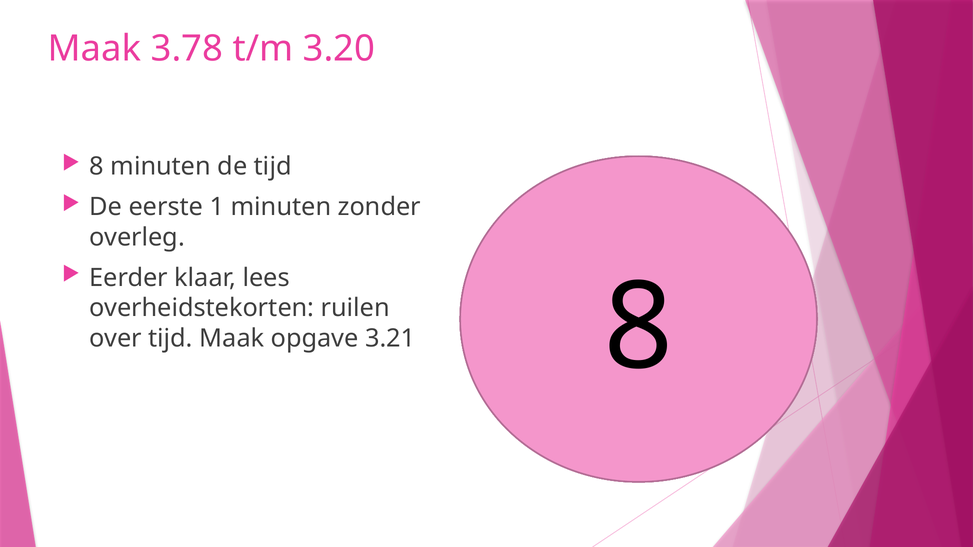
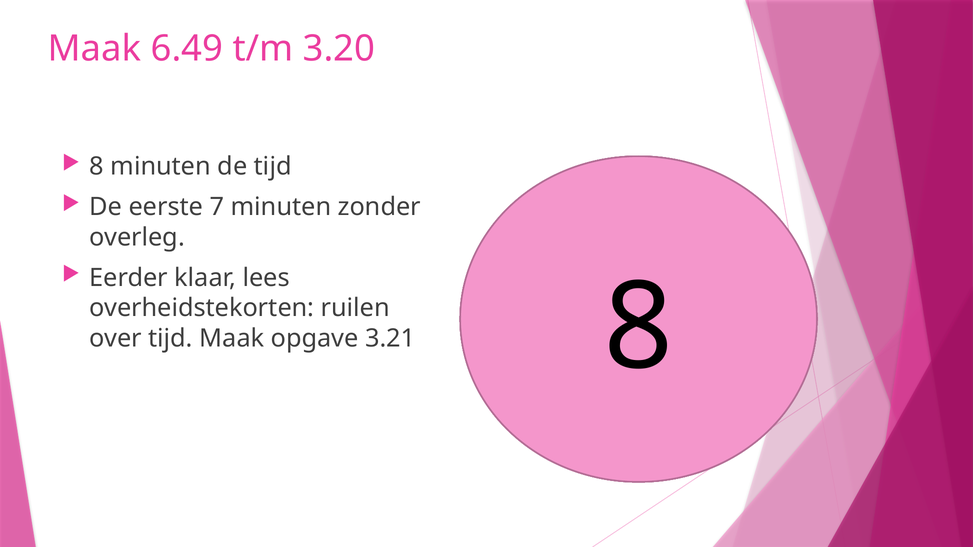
3.78: 3.78 -> 6.49 (187, 49)
1: 1 -> 7 (217, 207)
